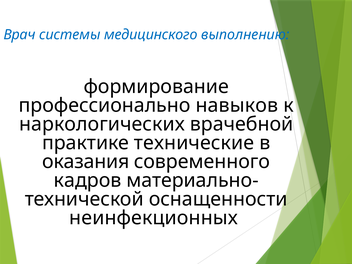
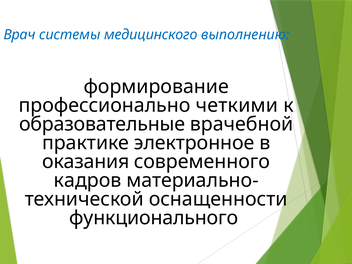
навыков: навыков -> четкими (237, 105)
наркологических: наркологических -> образовательные (102, 124)
технические: технические -> электронное (194, 143)
неинфекционных: неинфекционных -> функционального (154, 218)
